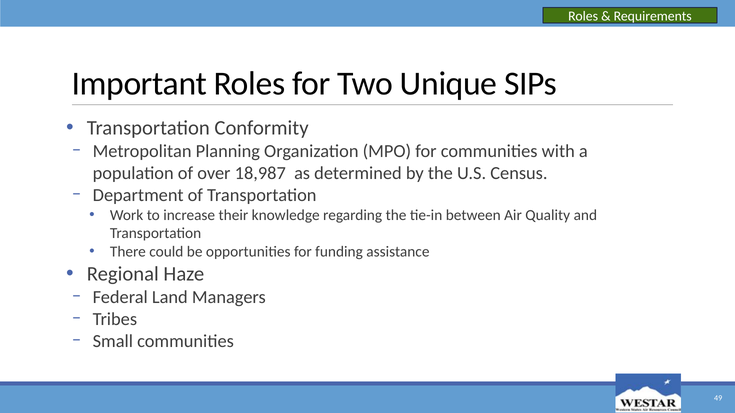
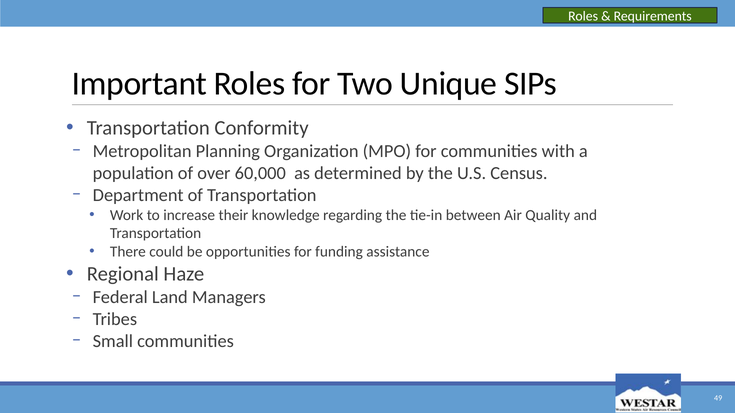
18,987: 18,987 -> 60,000 (260, 173)
